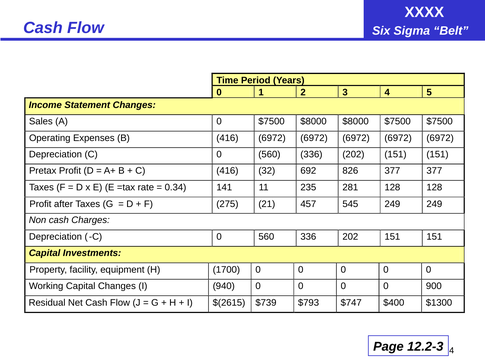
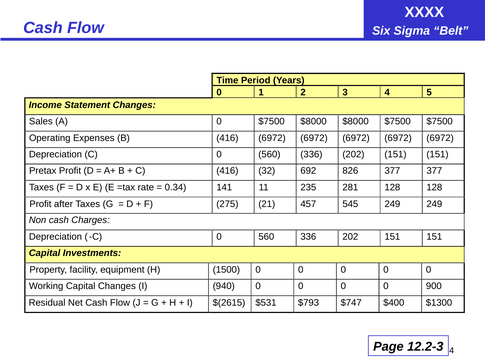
1700: 1700 -> 1500 (226, 269)
$739: $739 -> $531 (266, 302)
